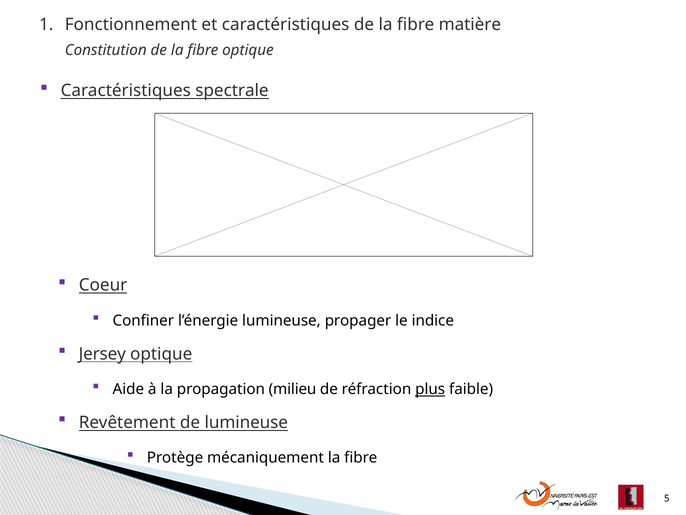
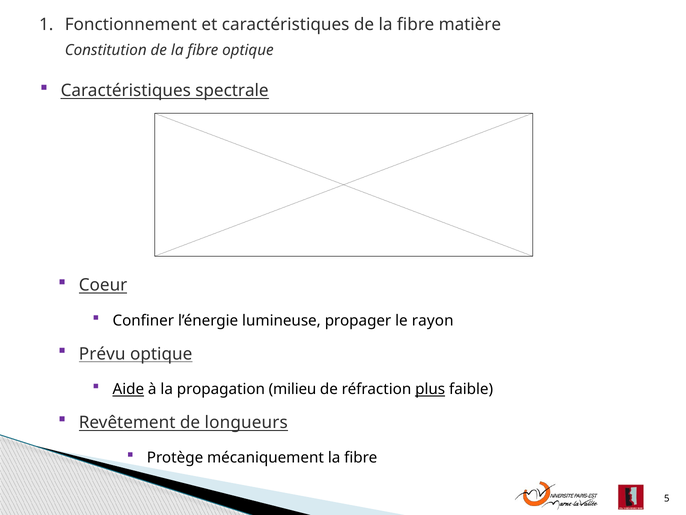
indice: indice -> rayon (433, 320)
Jersey: Jersey -> Prévu (102, 354)
Aide underline: none -> present (128, 389)
de lumineuse: lumineuse -> longueurs (246, 422)
